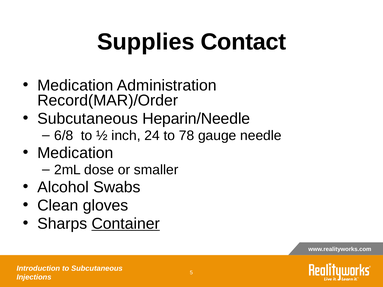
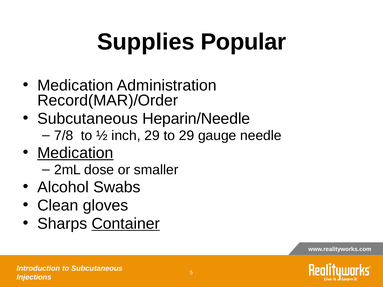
Contact: Contact -> Popular (243, 42)
6/8: 6/8 -> 7/8 (64, 136)
inch 24: 24 -> 29 (152, 136)
to 78: 78 -> 29 (187, 136)
Medication underline: none -> present (75, 153)
